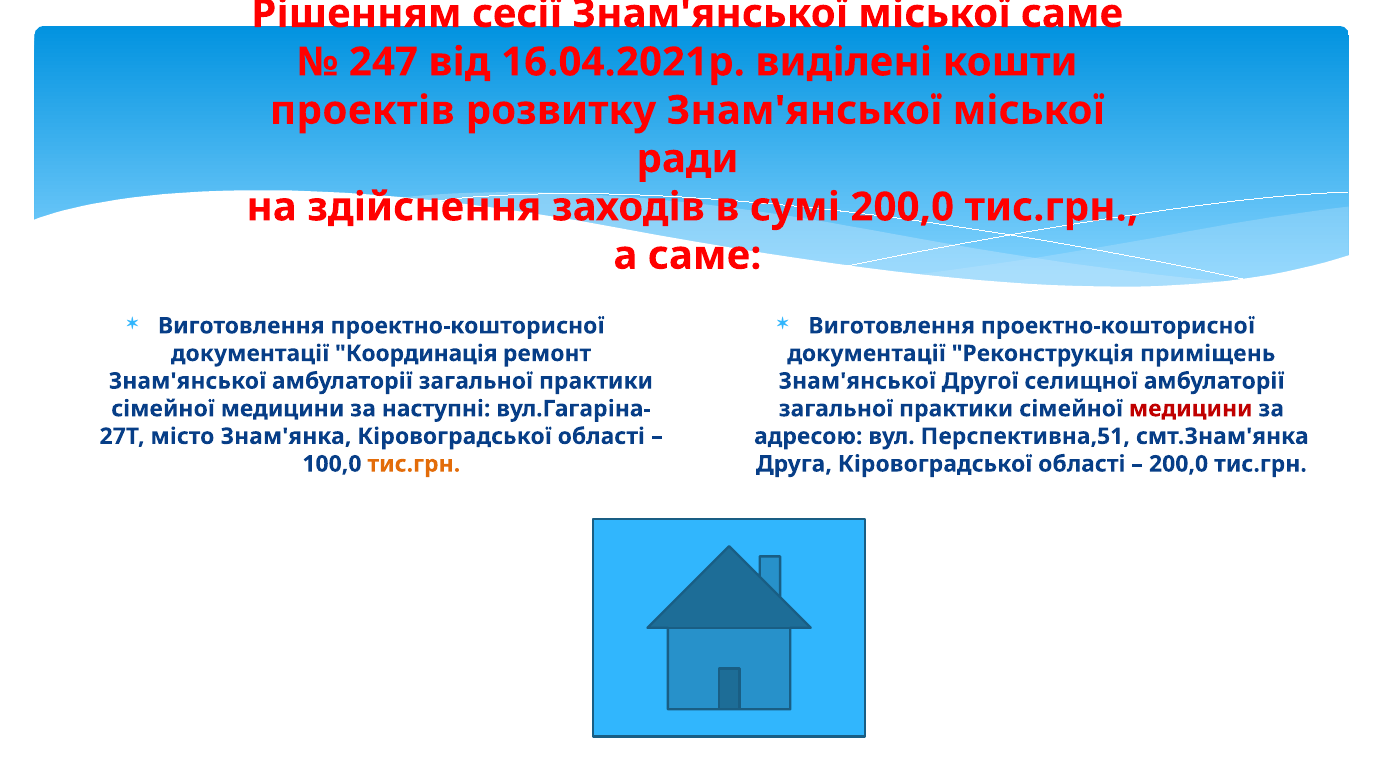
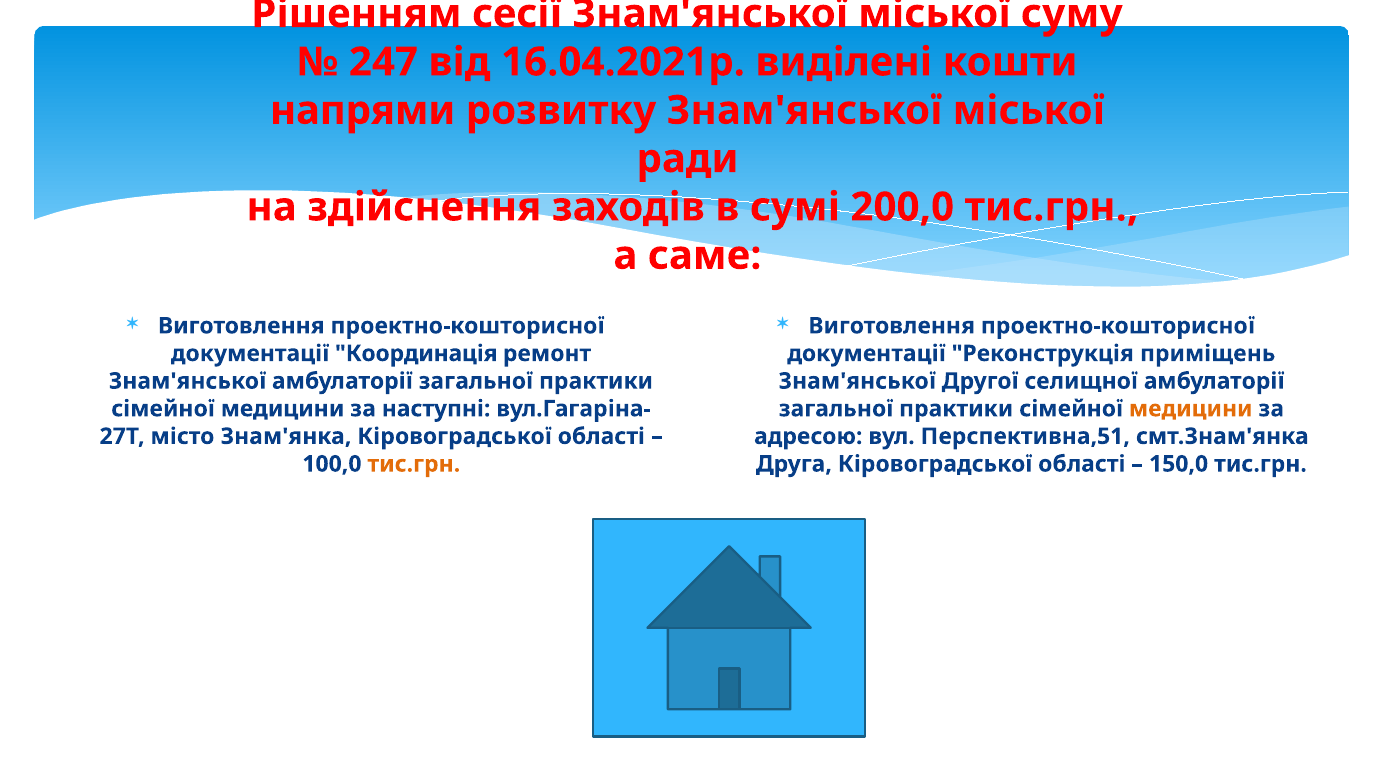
міської саме: саме -> суму (1072, 14)
проектів: проектів -> напрями (363, 111)
медицини colour: red -> orange (1191, 409)
200,0: 200,0 -> 150,0 (1179, 464)
